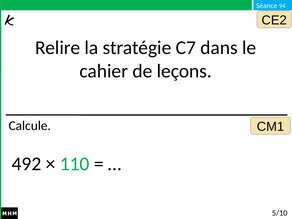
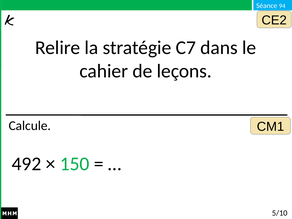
110: 110 -> 150 (75, 164)
